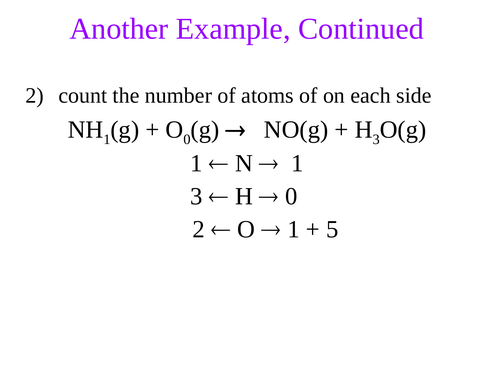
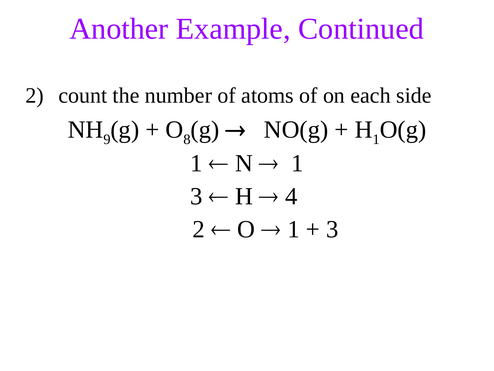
1: 1 -> 9 (107, 139)
O 0: 0 -> 8 (187, 139)
H 3: 3 -> 1 (376, 139)
0: 0 -> 4 (291, 196)
5: 5 -> 3 (332, 229)
